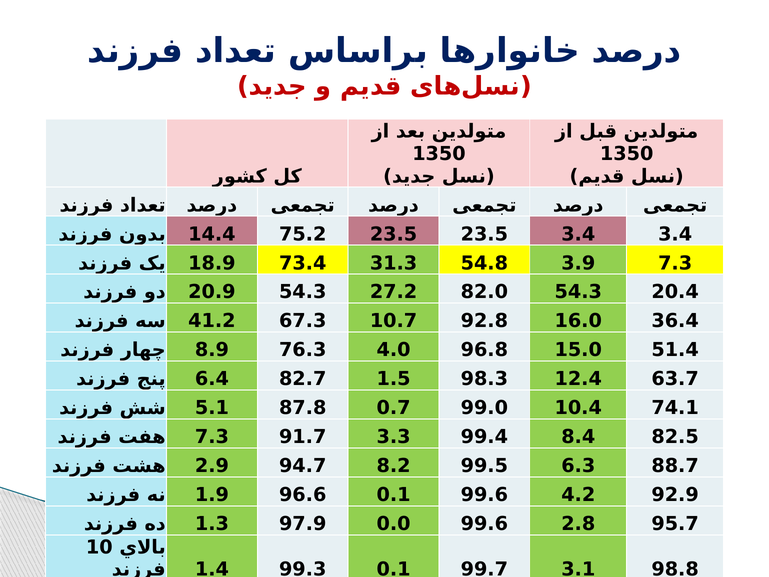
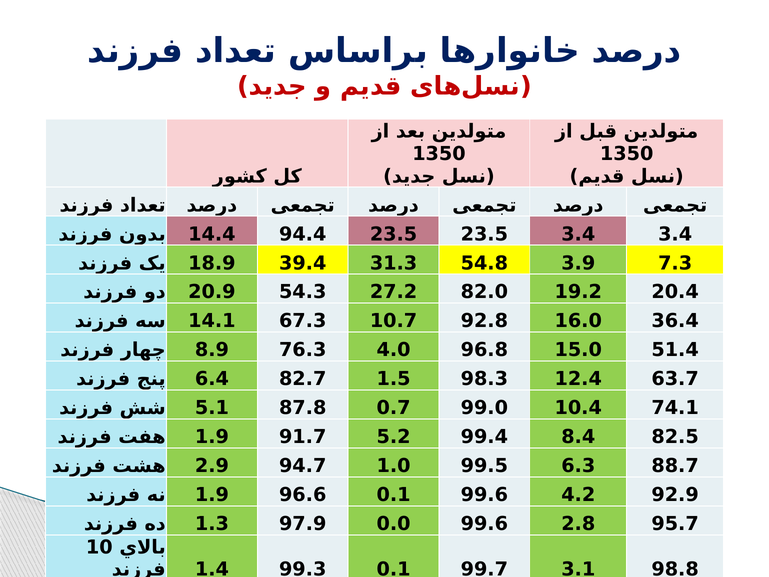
75.2: 75.2 -> 94.4 (303, 234)
73.4: 73.4 -> 39.4 (303, 263)
82.0 54.3: 54.3 -> 19.2 (578, 292)
41.2: 41.2 -> 14.1 (212, 321)
7.3: 7.3 -> 1.9 (212, 437)
3.3: 3.3 -> 5.2 (394, 437)
8.2: 8.2 -> 1.0 (394, 466)
